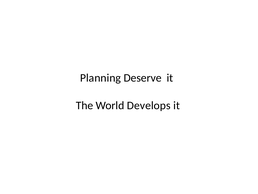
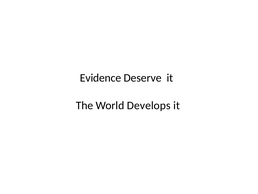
Planning: Planning -> Evidence (101, 78)
